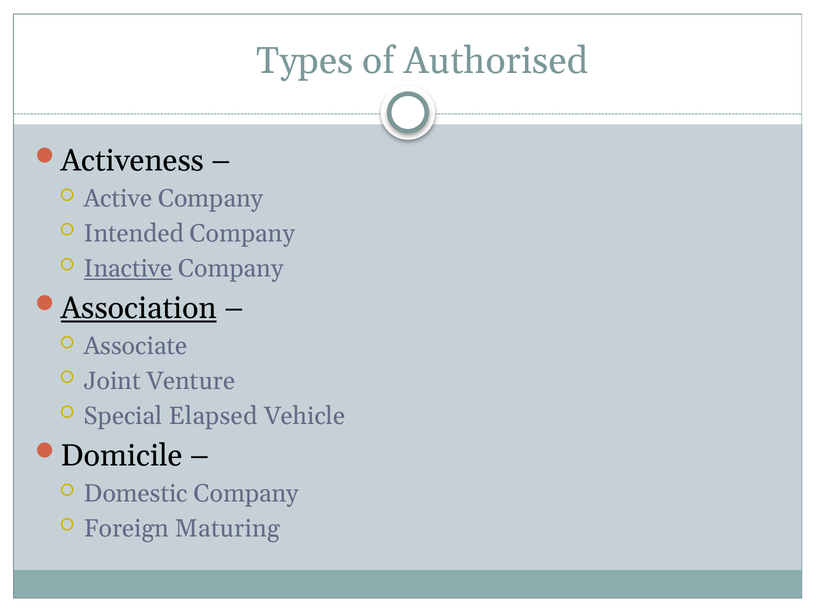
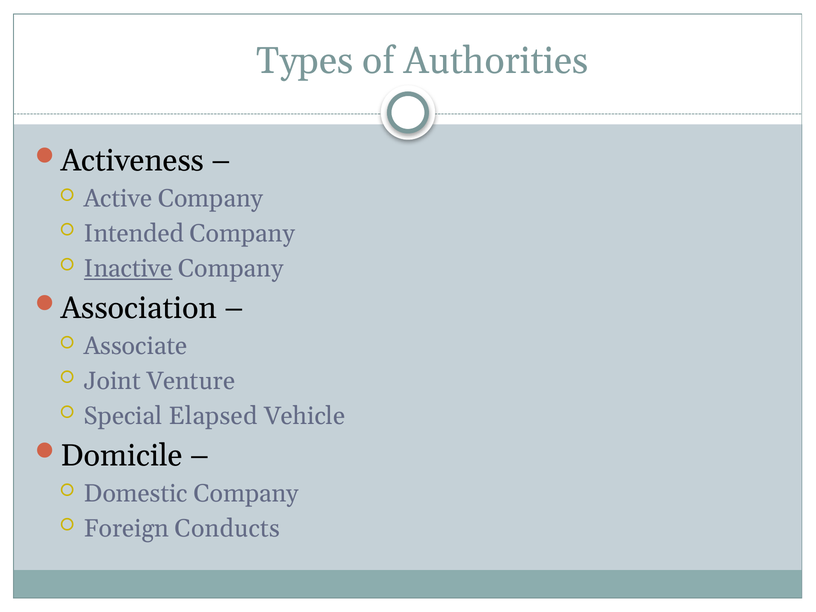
Authorised: Authorised -> Authorities (496, 61)
Association underline: present -> none (139, 308)
Maturing: Maturing -> Conducts (227, 528)
